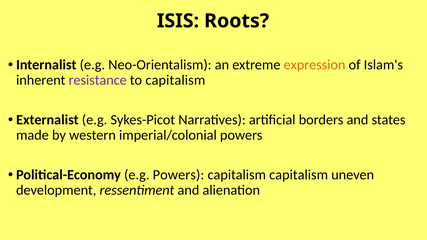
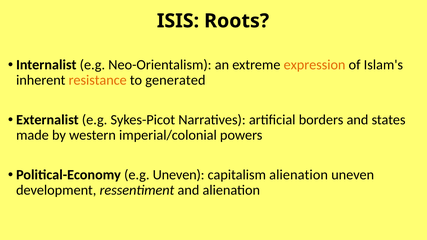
resistance colour: purple -> orange (98, 80)
to capitalism: capitalism -> generated (175, 80)
e.g Powers: Powers -> Uneven (179, 175)
capitalism capitalism: capitalism -> alienation (299, 175)
